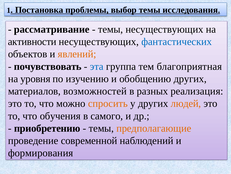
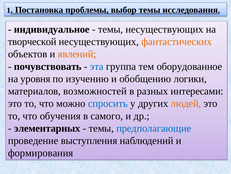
рассматривание: рассматривание -> индивидуальное (52, 29)
активности: активности -> творческой (32, 42)
фантастических colour: blue -> orange (177, 42)
благоприятная: благоприятная -> оборудованное (189, 66)
обобщению других: других -> логики (190, 78)
реализация: реализация -> интересами (197, 91)
спросить colour: orange -> blue (108, 103)
приобретению: приобретению -> элементарных (47, 128)
предполагающие colour: orange -> blue (154, 128)
современной: современной -> выступления (89, 140)
